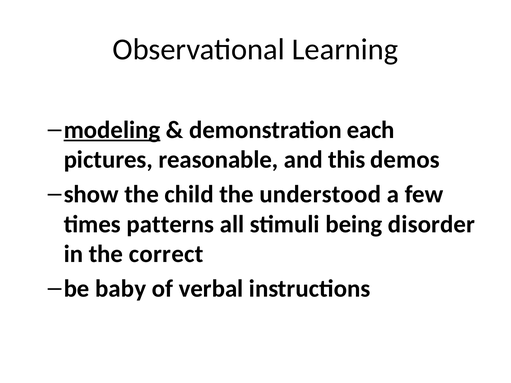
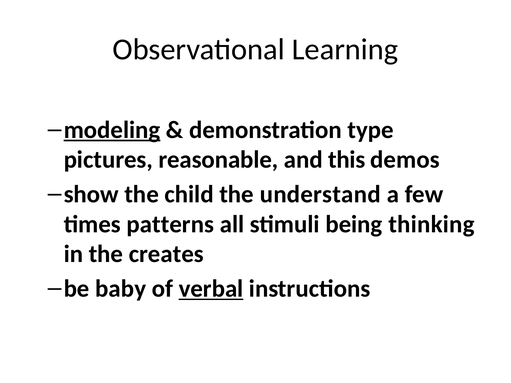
each: each -> type (371, 130)
understood: understood -> understand (320, 195)
disorder: disorder -> thinking (431, 224)
correct: correct -> creates (166, 254)
verbal underline: none -> present (211, 289)
